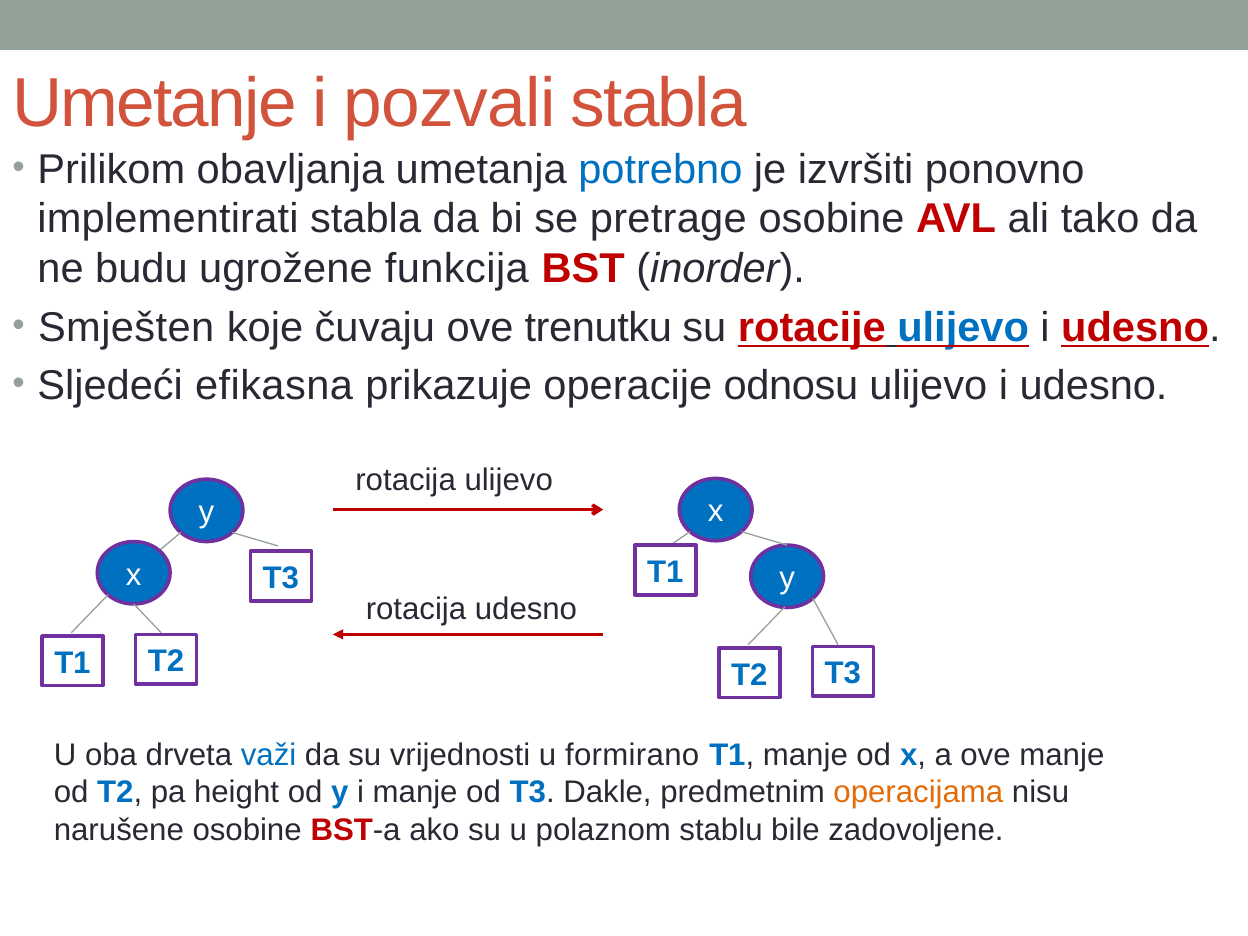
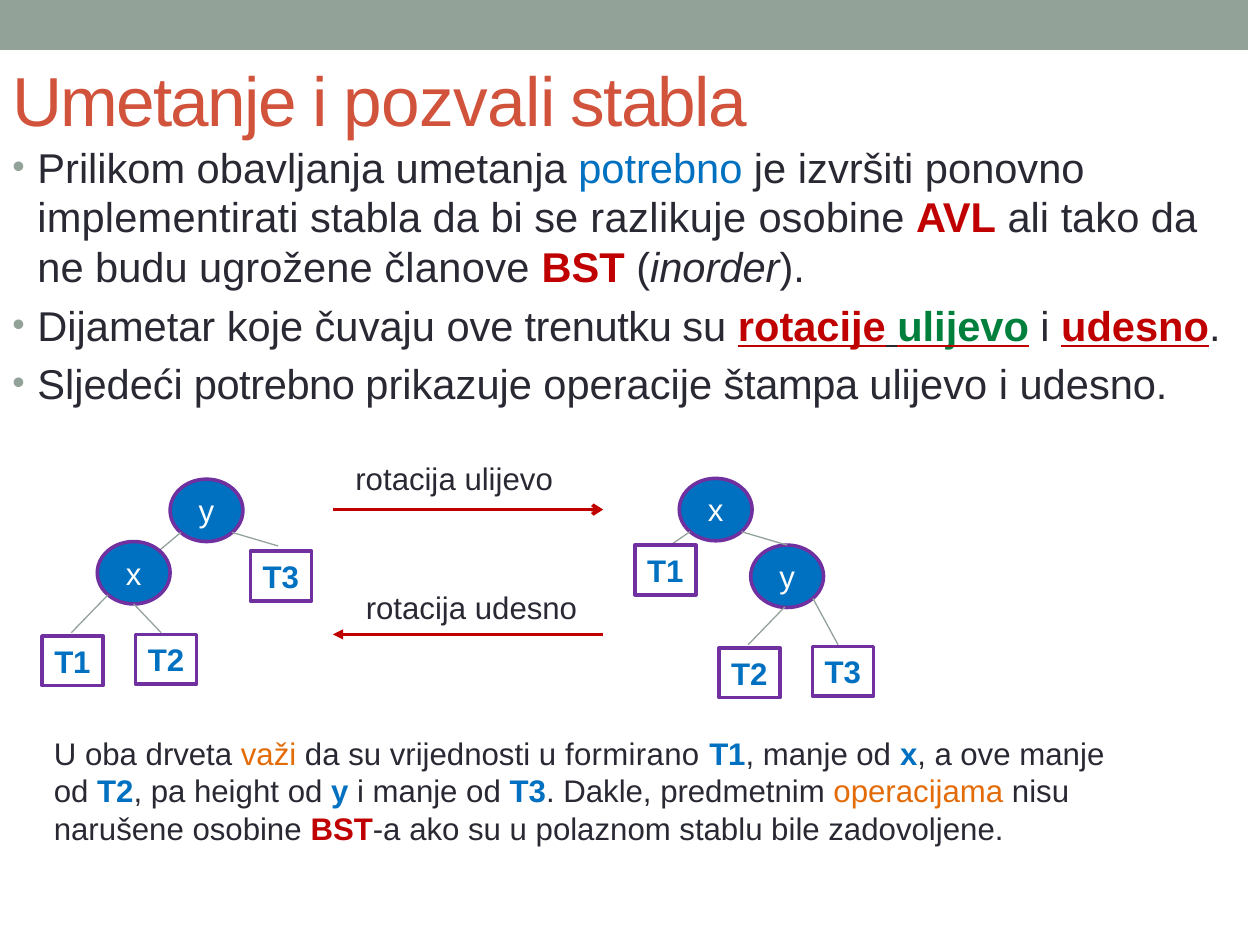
pretrage: pretrage -> razlikuje (668, 219)
funkcija: funkcija -> članove (457, 269)
Smješten: Smješten -> Dijametar (126, 327)
ulijevo colour: blue -> green (963, 327)
Sljedeći efikasna: efikasna -> potrebno (274, 386)
odnosu: odnosu -> štampa (791, 386)
važi colour: blue -> orange (269, 755)
